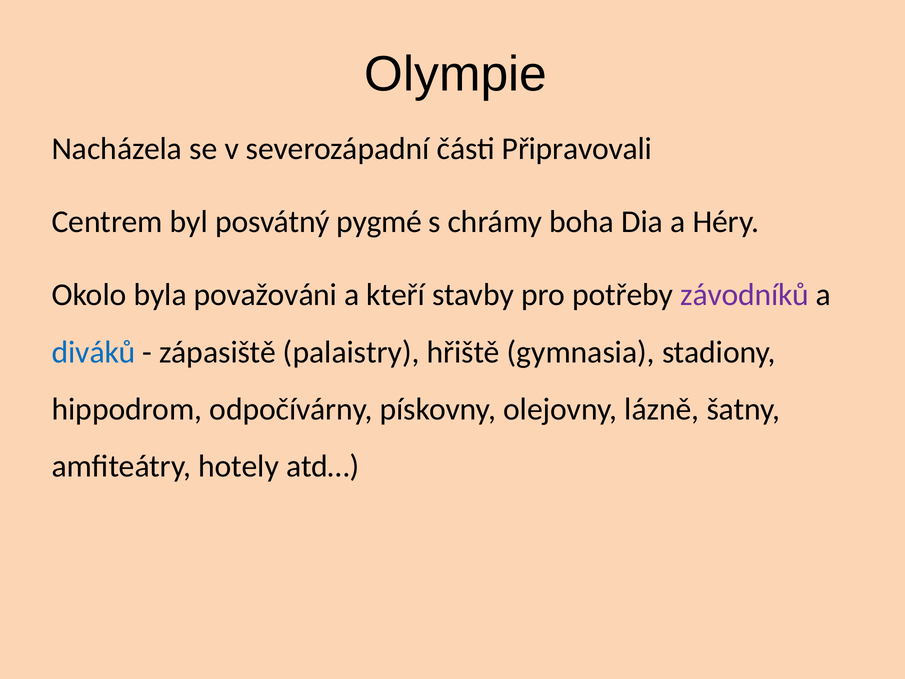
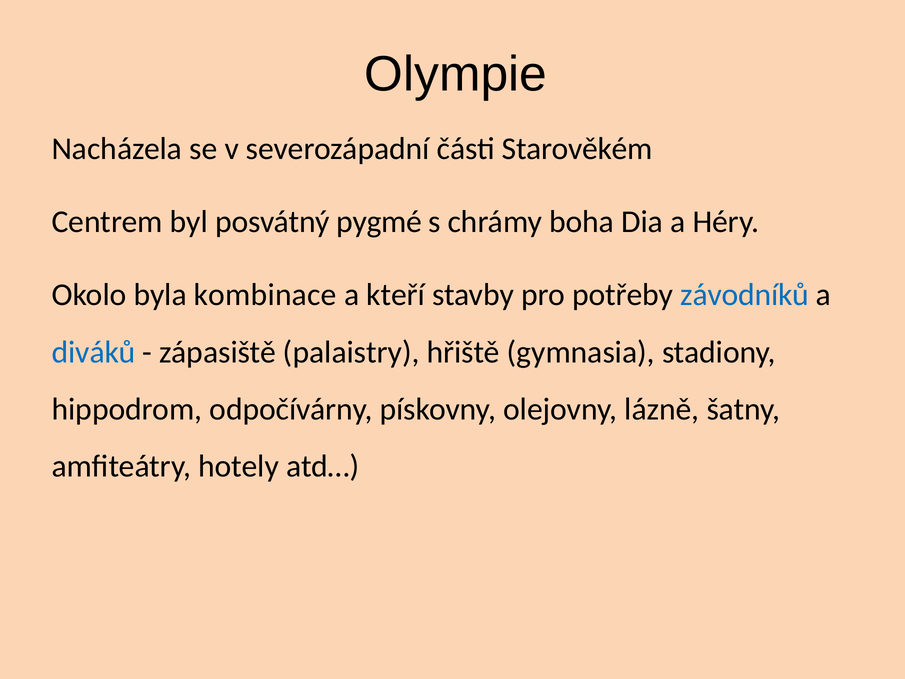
Připravovali: Připravovali -> Starověkém (577, 149)
považováni: považováni -> kombinace (265, 295)
závodníků colour: purple -> blue (745, 295)
